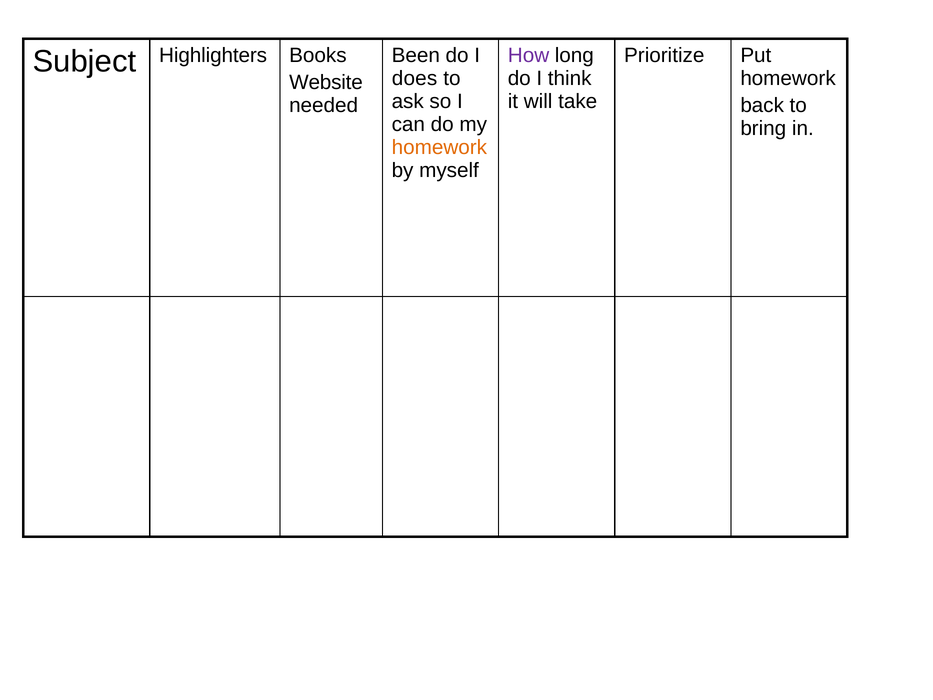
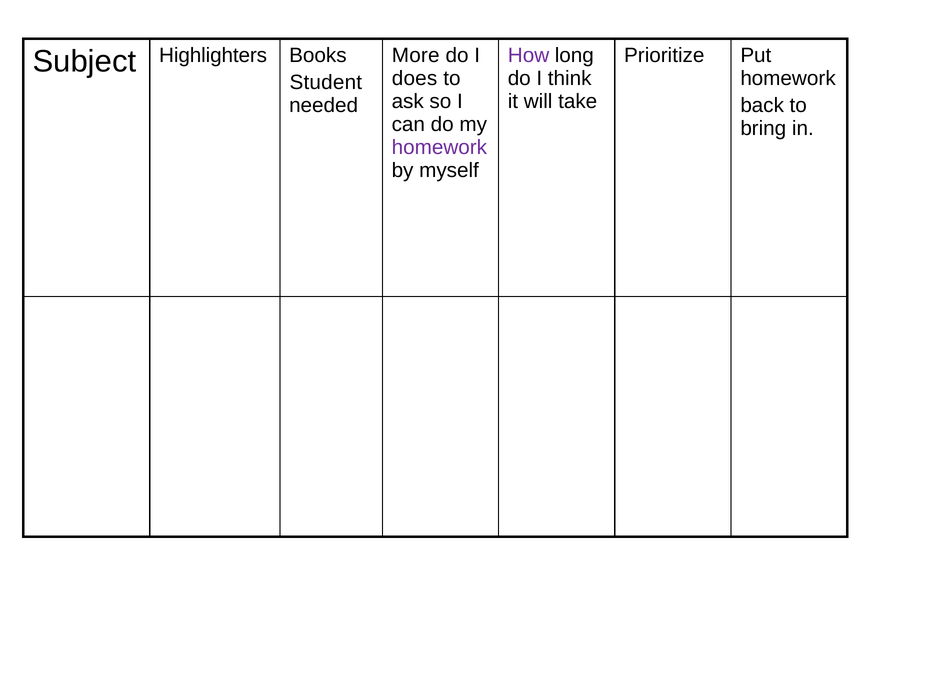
Been: Been -> More (416, 55)
Website: Website -> Student (326, 83)
homework colour: orange -> purple (439, 147)
